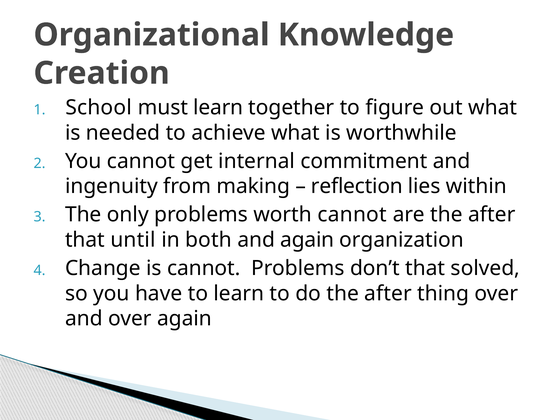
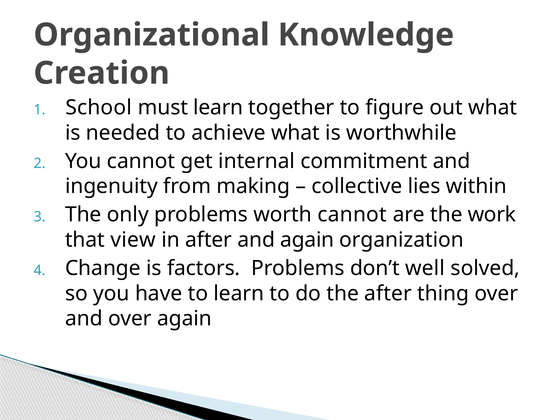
reflection: reflection -> collective (357, 186)
are the after: after -> work (492, 215)
until: until -> view (133, 240)
in both: both -> after (209, 240)
is cannot: cannot -> factors (204, 268)
don’t that: that -> well (425, 268)
